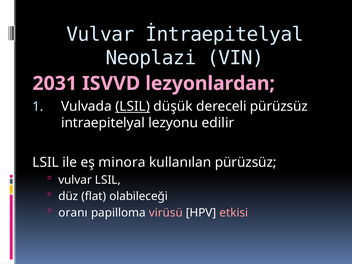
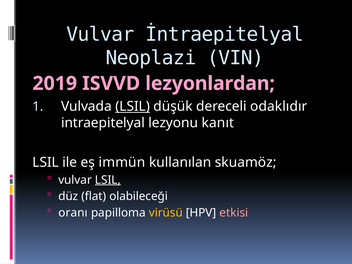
2031: 2031 -> 2019 (55, 83)
dereceli pürüzsüz: pürüzsüz -> odaklıdır (279, 106)
edilir: edilir -> kanıt (218, 123)
minora: minora -> immün (122, 162)
kullanılan pürüzsüz: pürüzsüz -> skuamöz (246, 162)
LSIL underline: none -> present (108, 180)
virüsü colour: pink -> yellow (166, 213)
